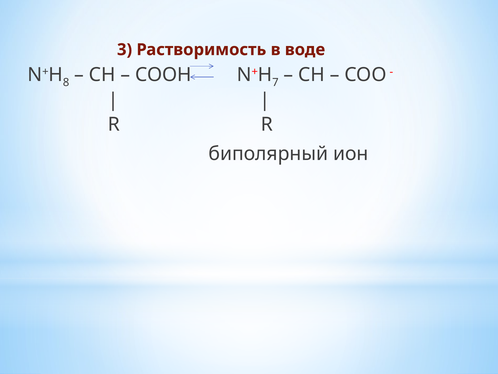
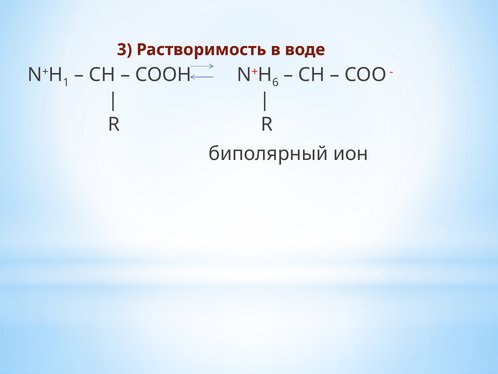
8: 8 -> 1 (66, 82)
7: 7 -> 6 (275, 82)
